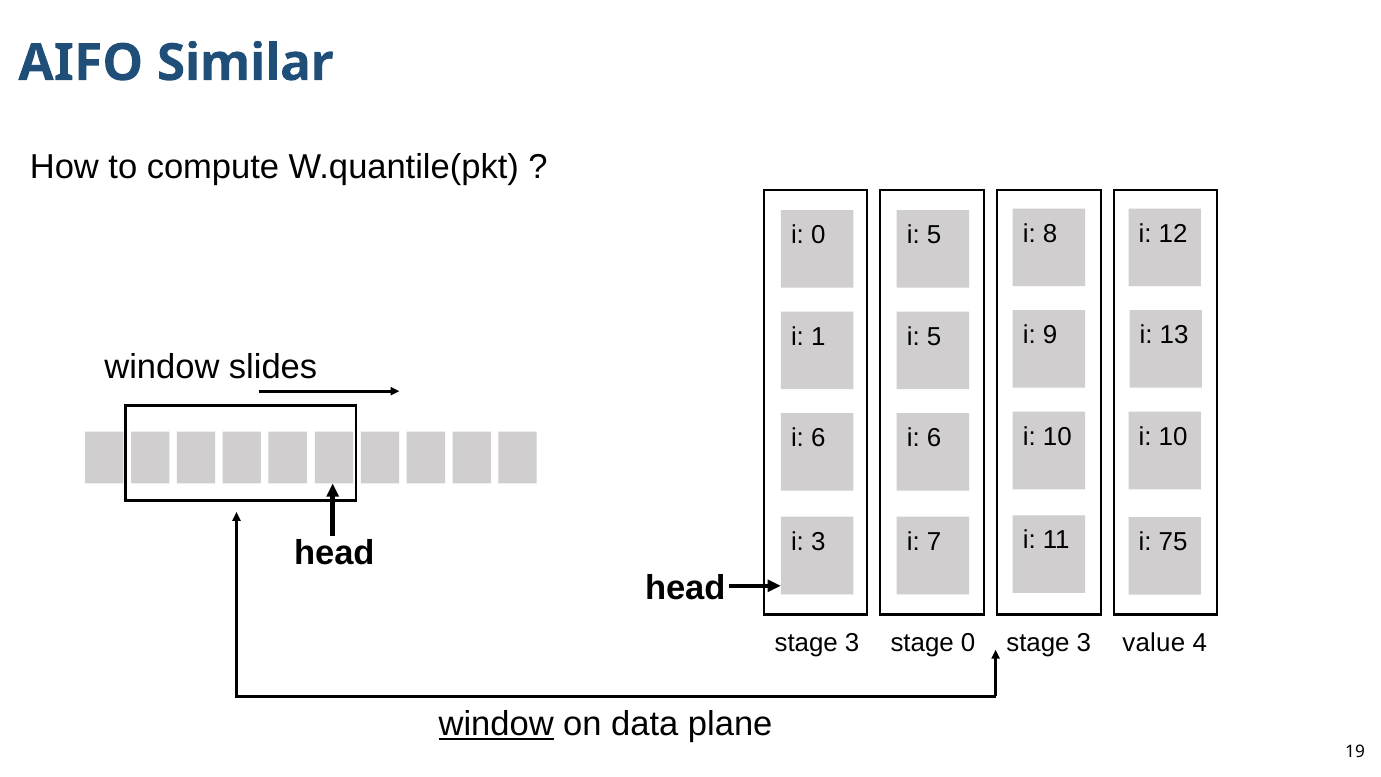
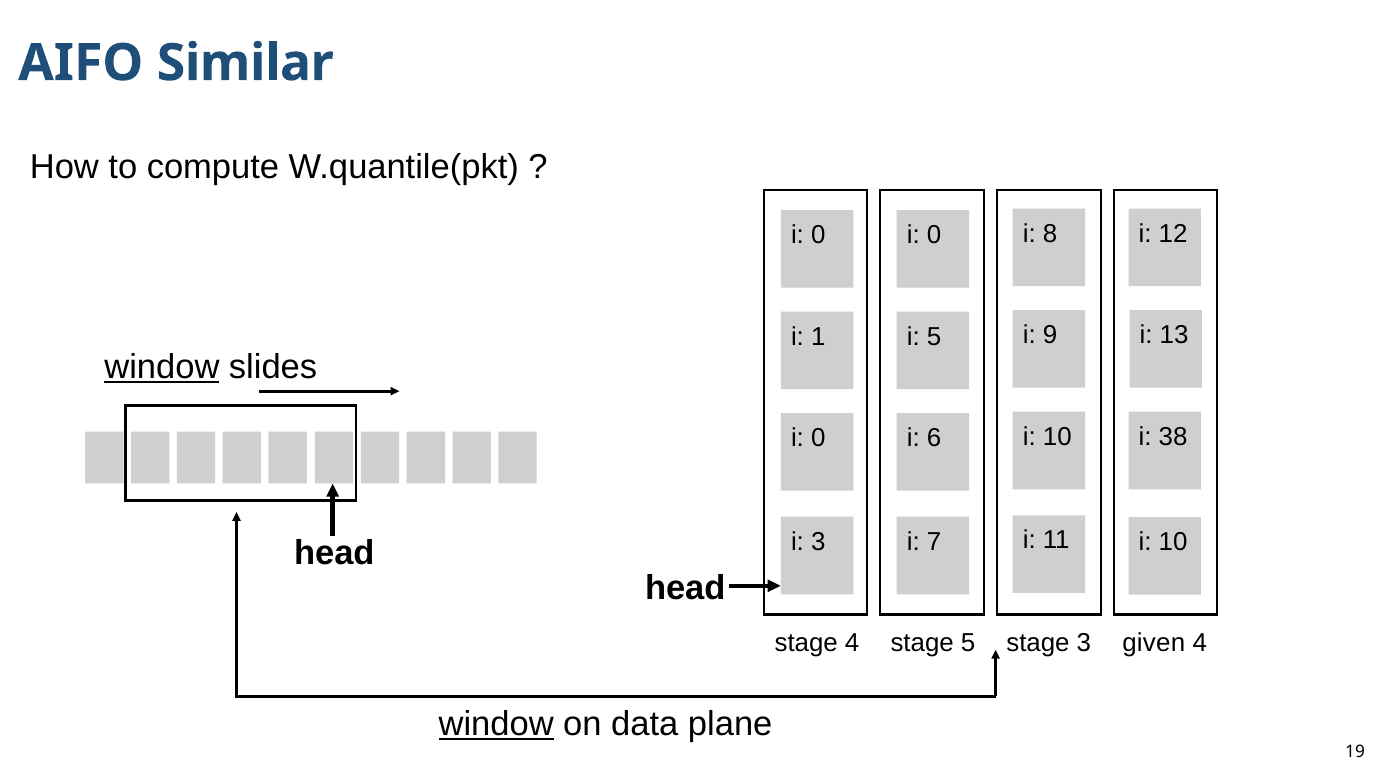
5: 5 -> 0 (934, 235)
window underline: none -> present (162, 367)
10: 10 -> 38 (1173, 437)
6: 6 -> 0 (818, 438)
75: 75 -> 10 (1173, 542)
3: 3 -> 4 (852, 643)
stage 0: 0 -> 5 (968, 643)
value: value -> given (1154, 643)
